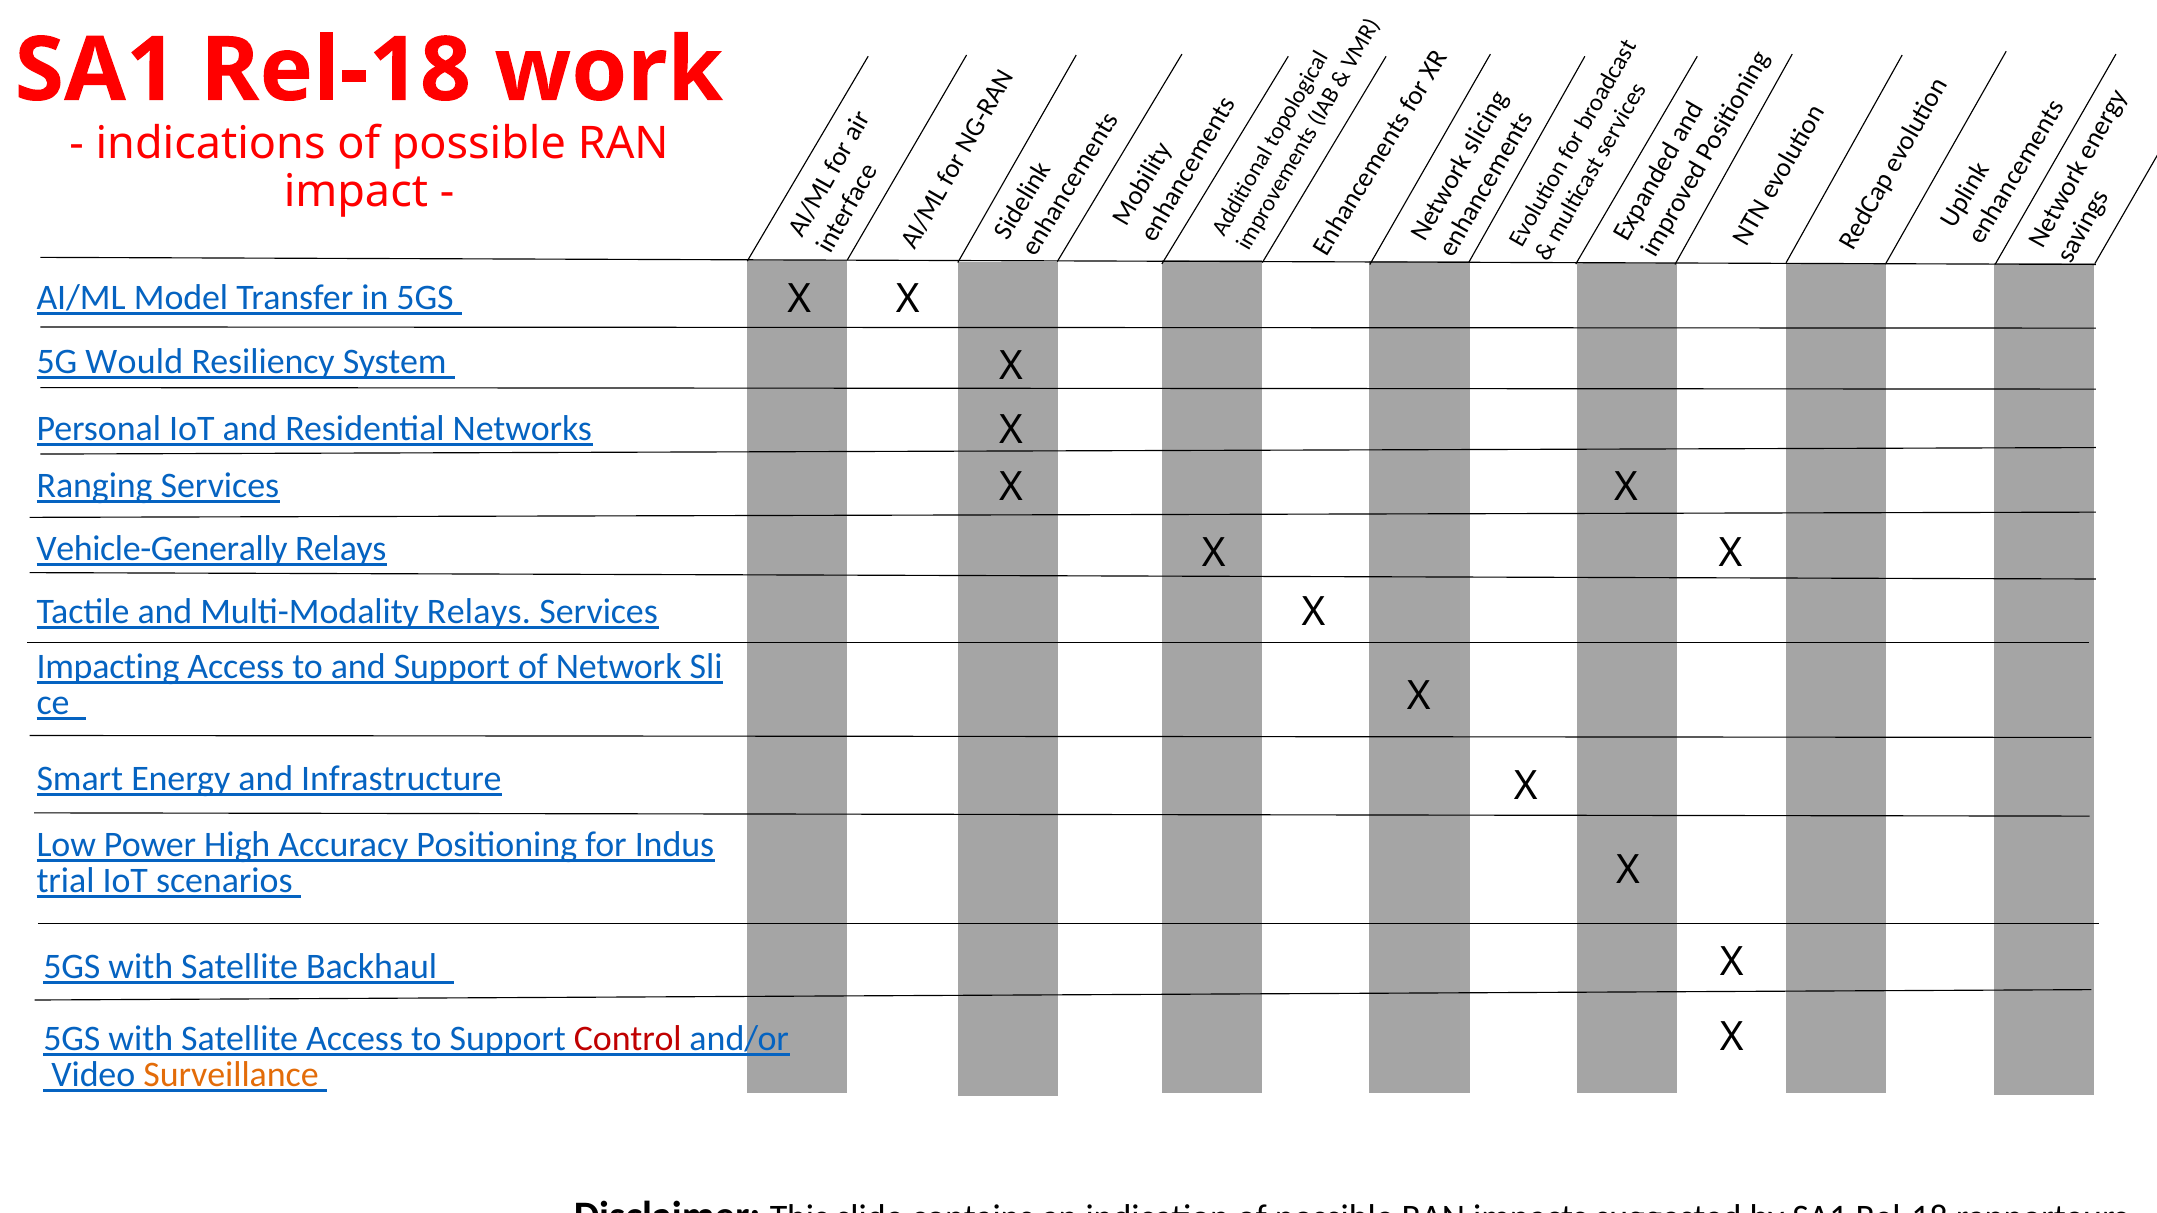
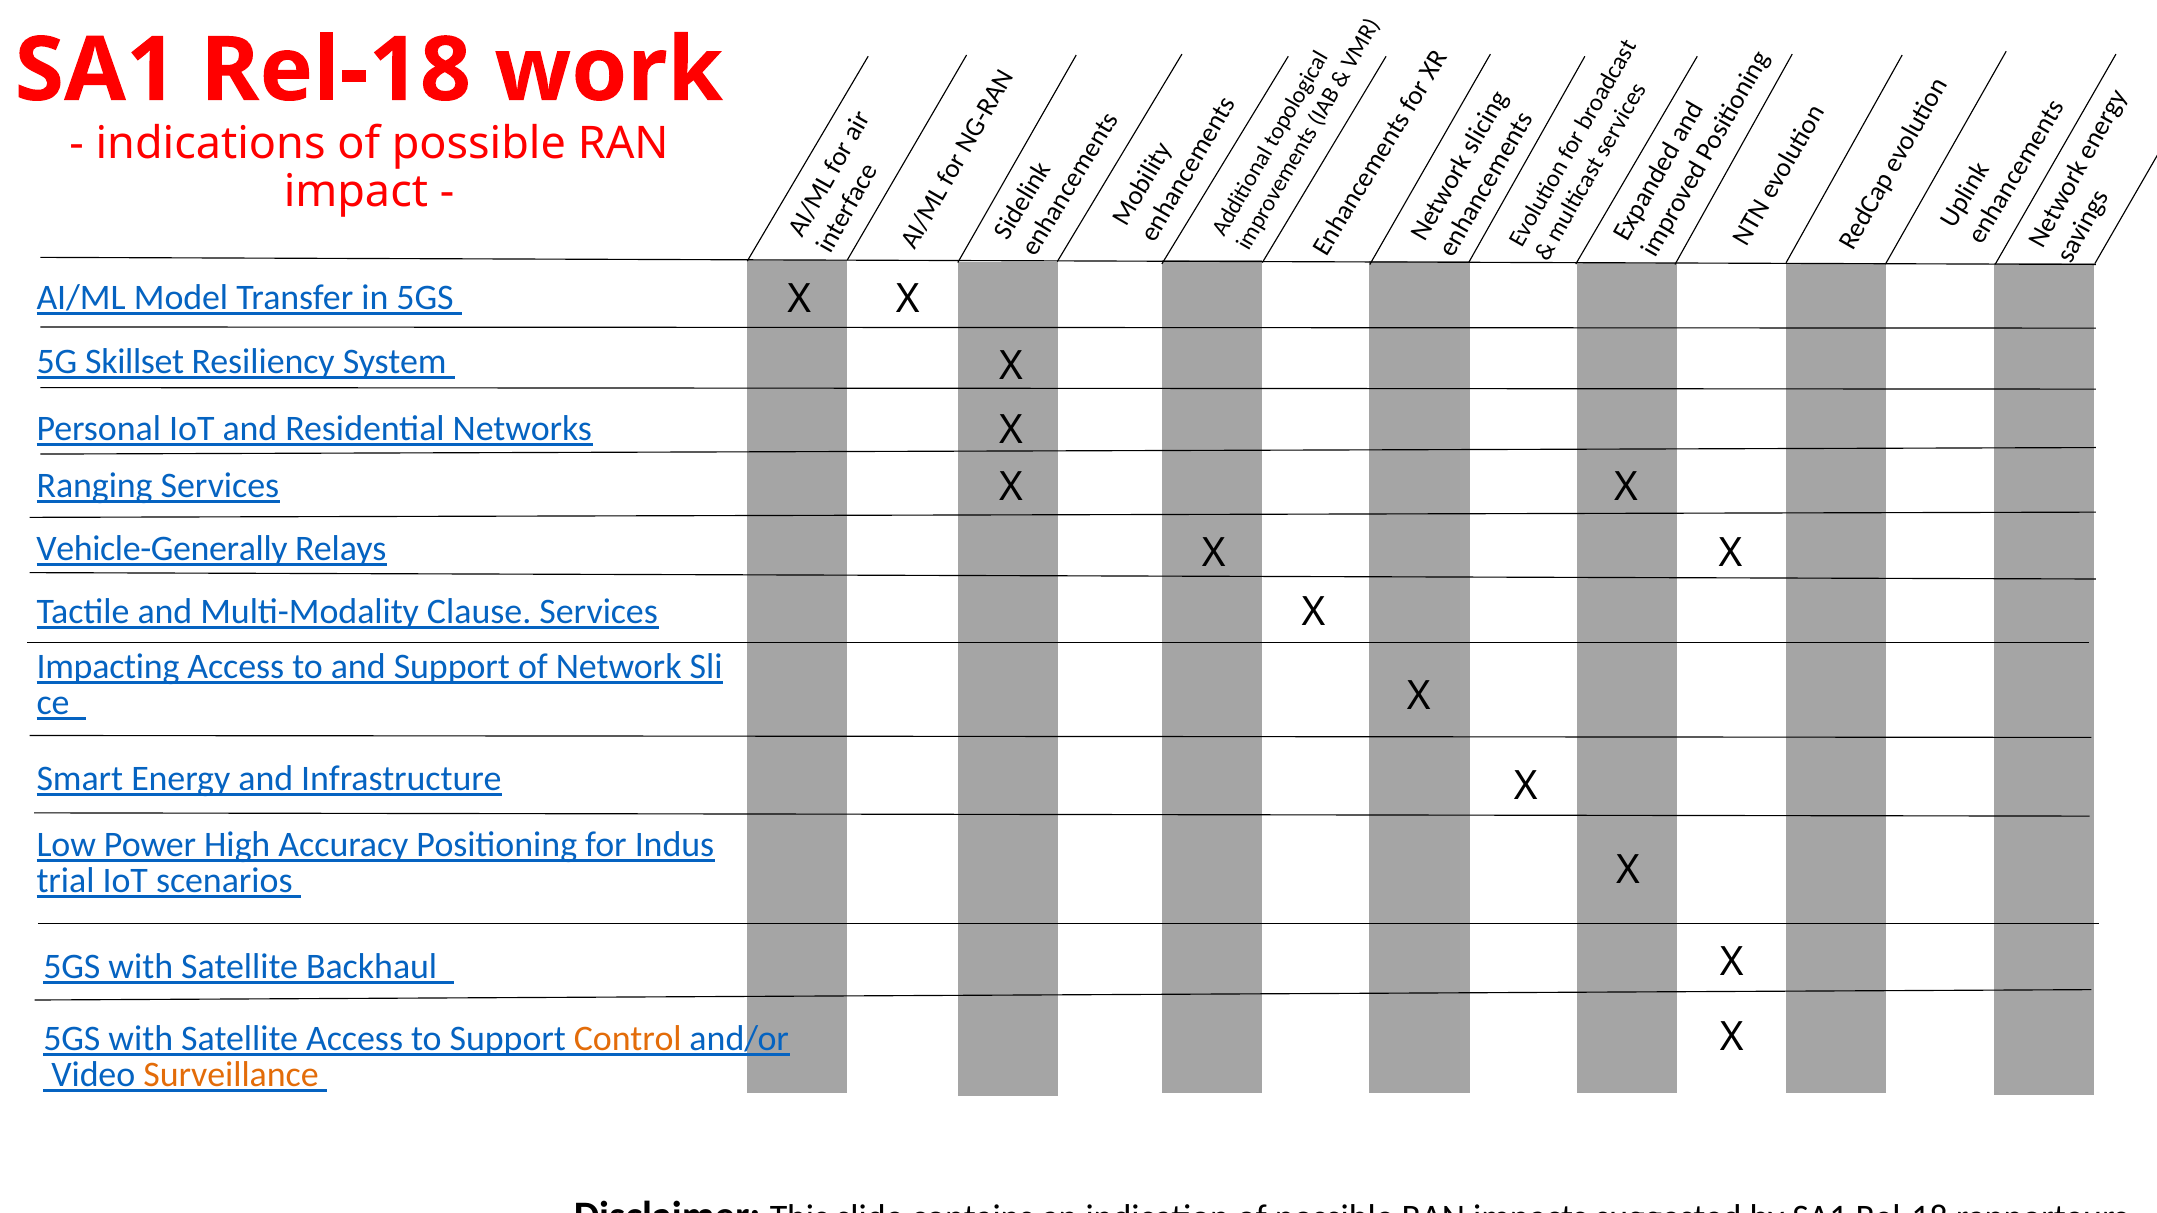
Would: Would -> Skillset (135, 362)
Multi-Modality Relays: Relays -> Clause (479, 612)
Control colour: red -> orange (628, 1039)
